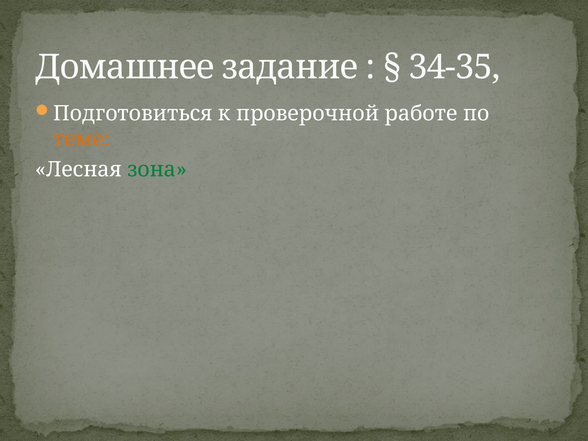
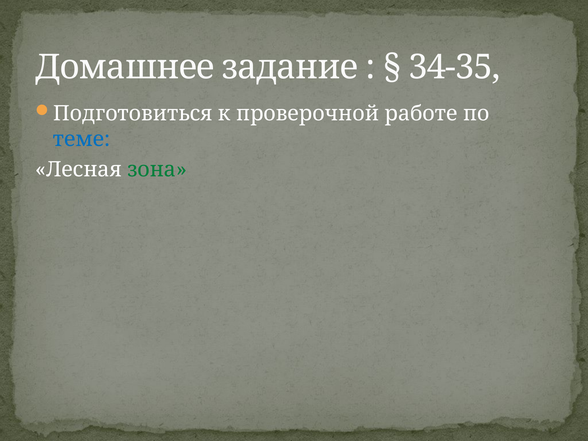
теме colour: orange -> blue (82, 139)
